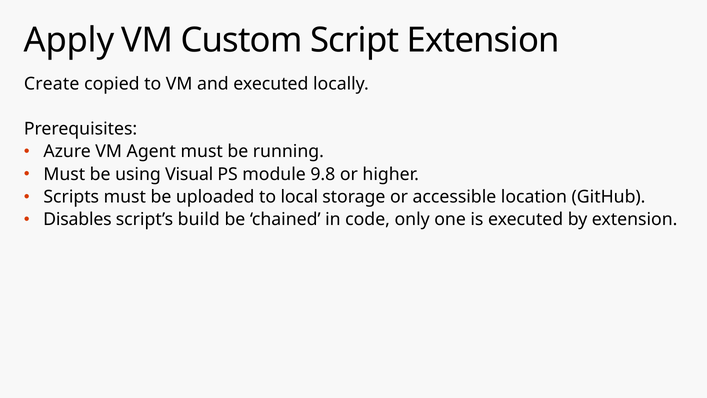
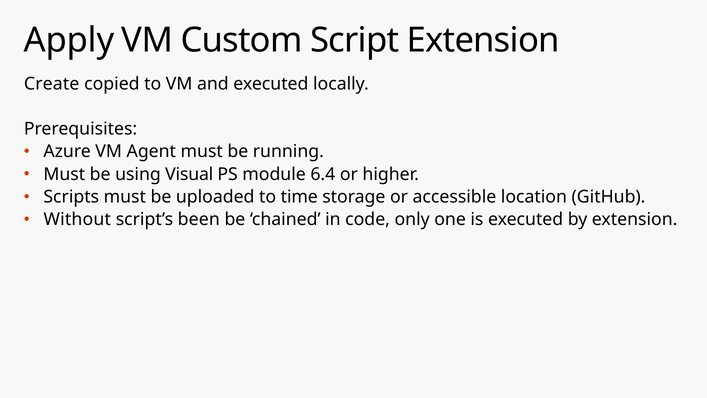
9.8: 9.8 -> 6.4 (323, 174)
local: local -> time (299, 197)
Disables: Disables -> Without (77, 219)
build: build -> been (199, 219)
